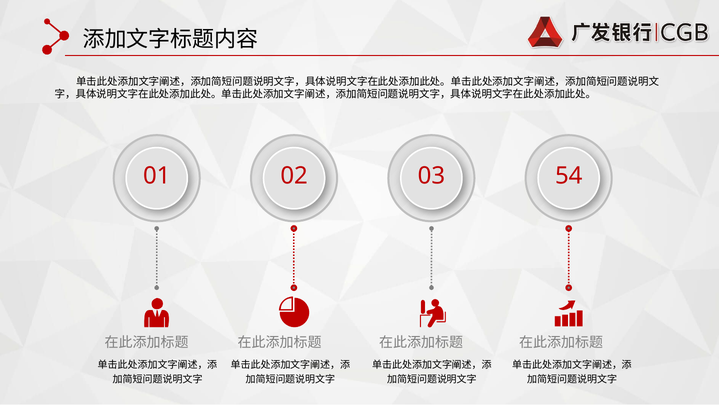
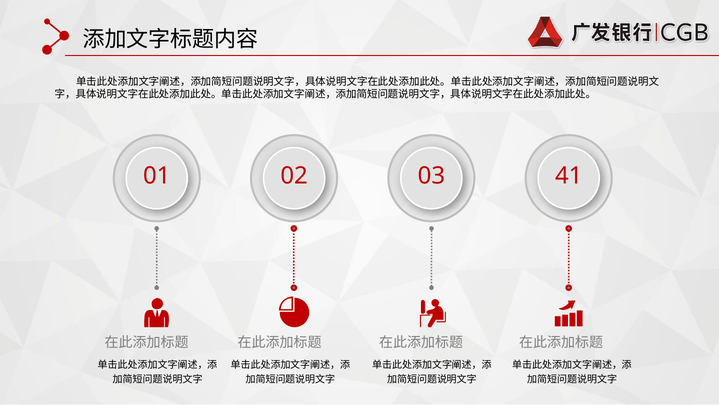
54: 54 -> 41 (569, 176)
